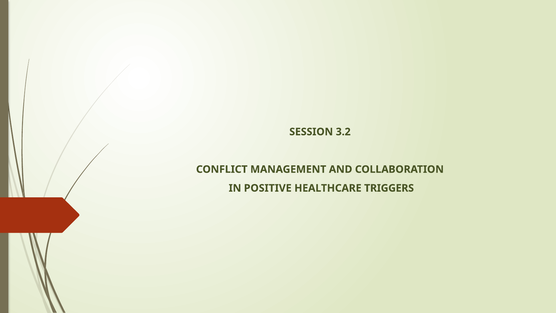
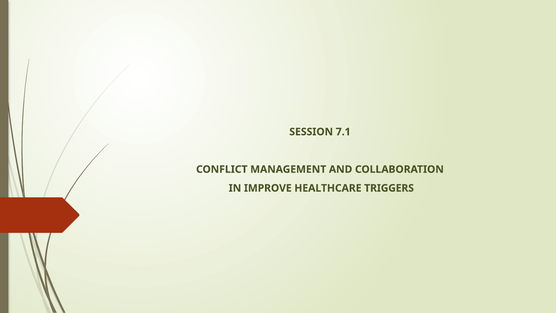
3.2: 3.2 -> 7.1 (343, 132)
POSITIVE: POSITIVE -> IMPROVE (268, 188)
